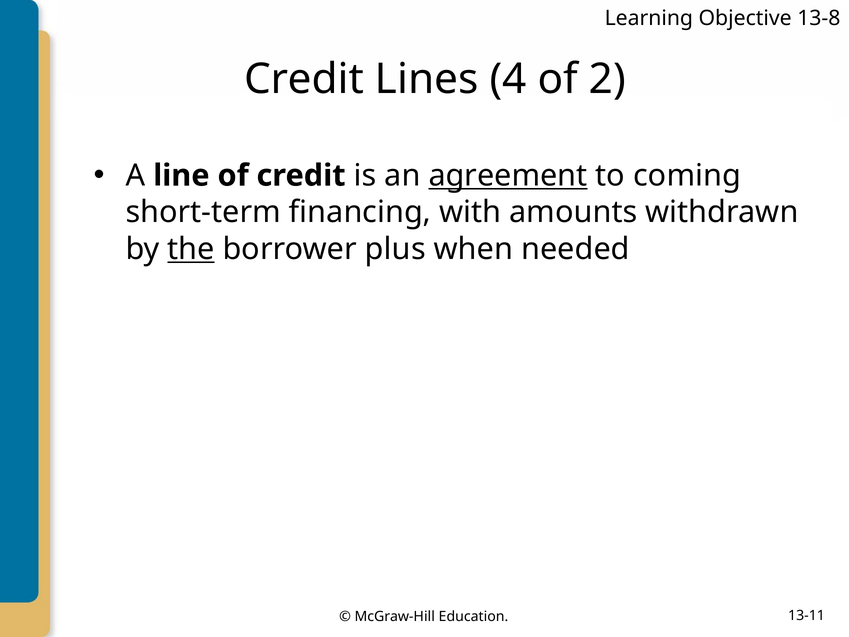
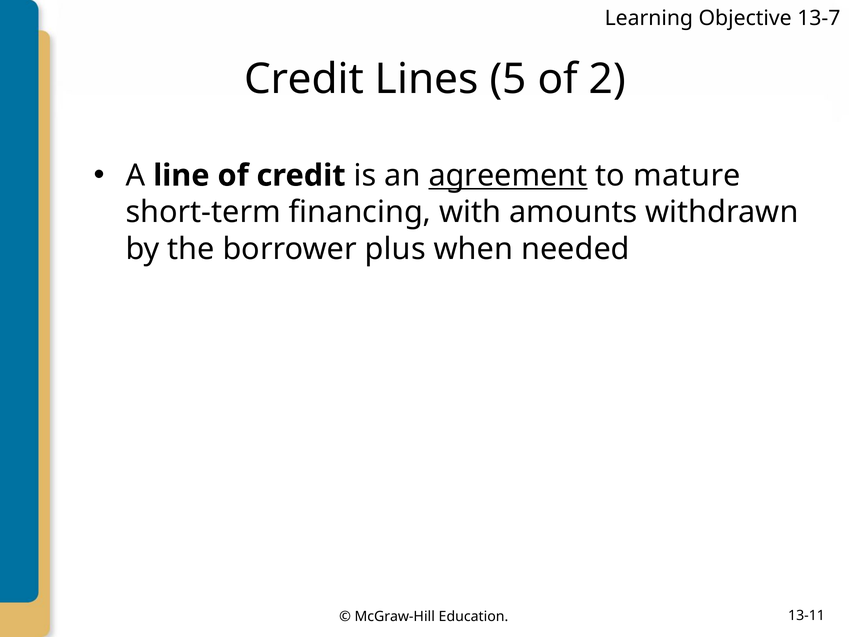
13-8: 13-8 -> 13-7 (819, 18)
4: 4 -> 5 (508, 79)
coming: coming -> mature (687, 175)
the underline: present -> none (191, 249)
